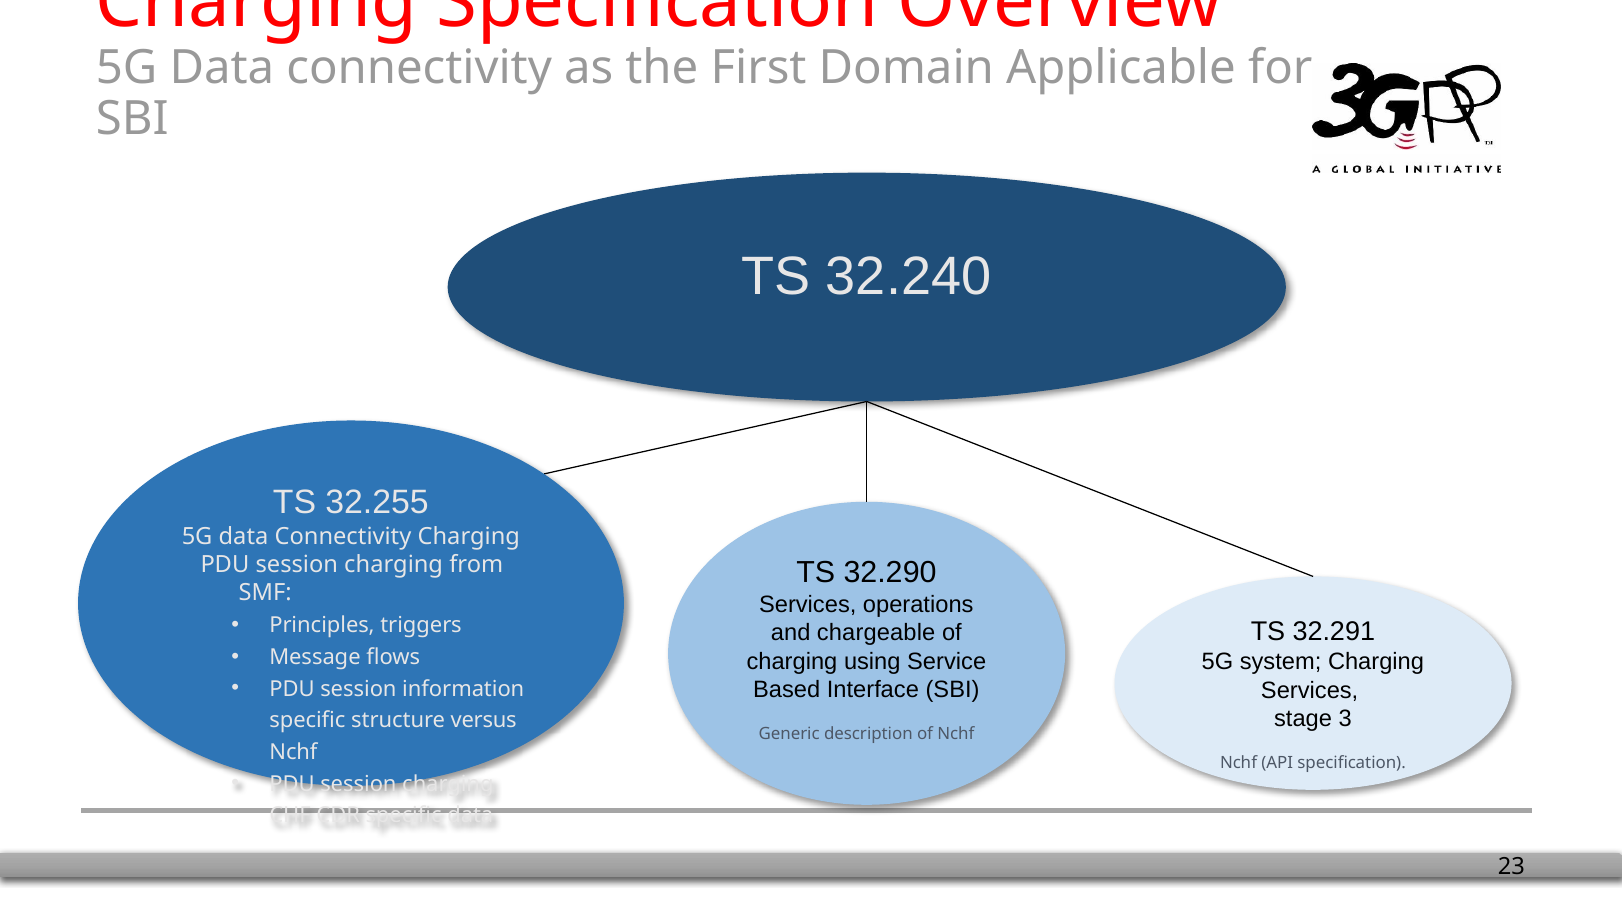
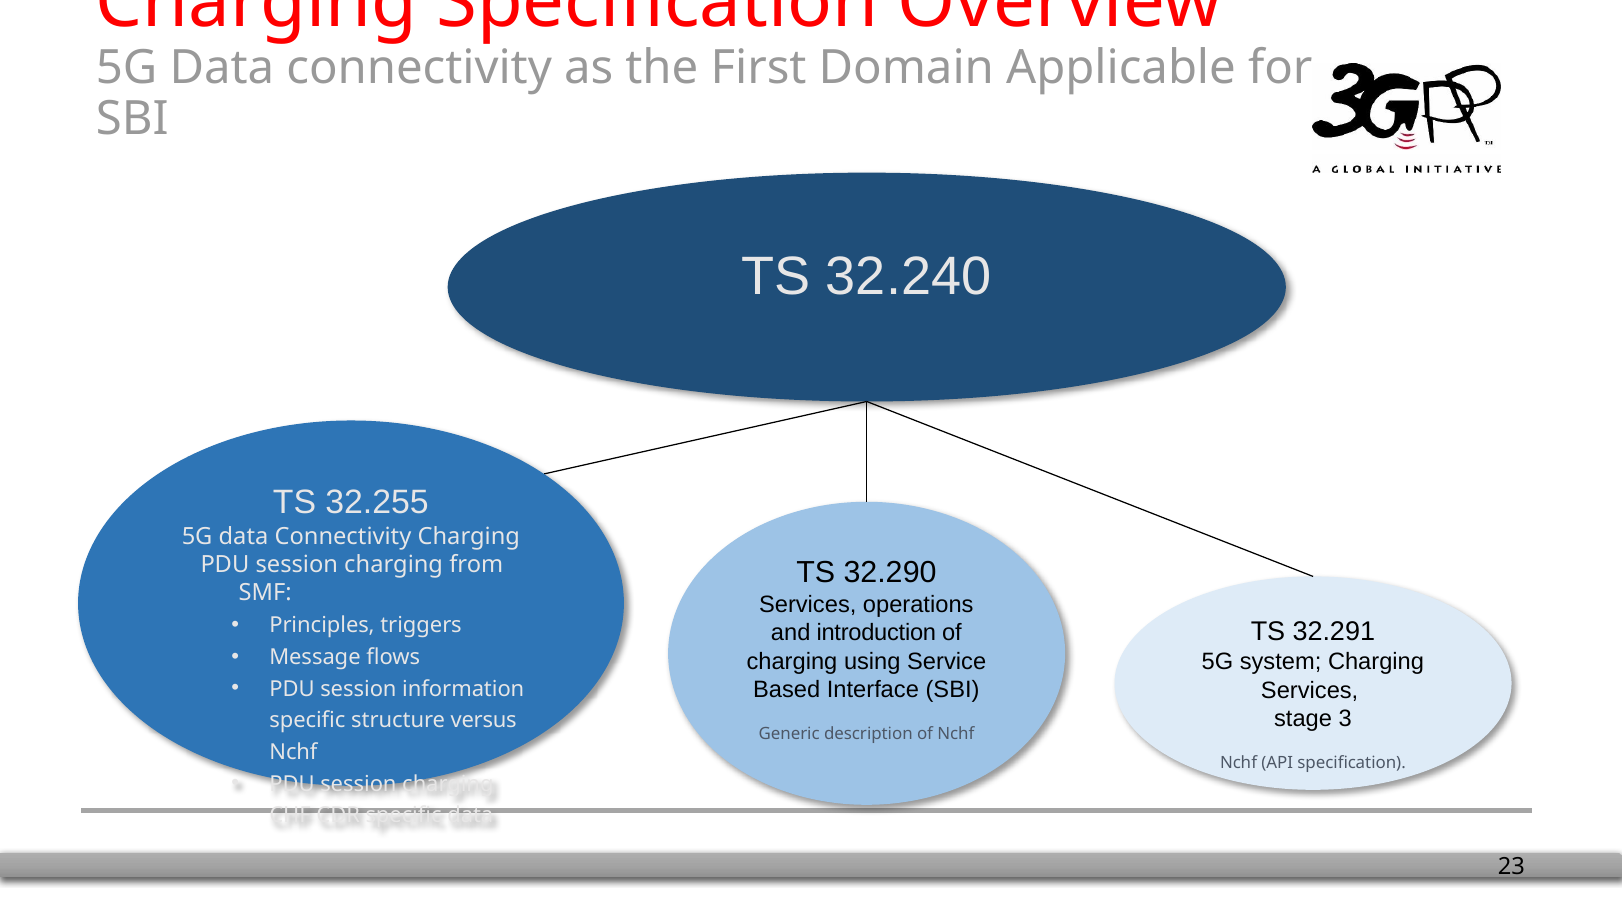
chargeable: chargeable -> introduction (876, 633)
